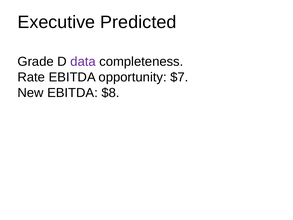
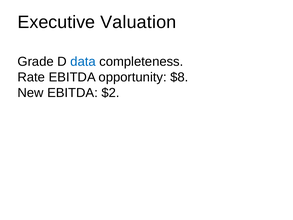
Predicted: Predicted -> Valuation (138, 22)
data colour: purple -> blue (83, 61)
$7: $7 -> $8 (179, 77)
$8: $8 -> $2 (111, 93)
